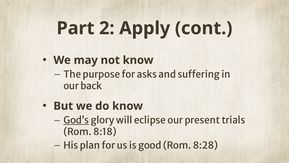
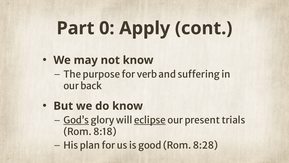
2: 2 -> 0 (107, 28)
asks: asks -> verb (147, 74)
eclipse underline: none -> present (150, 120)
